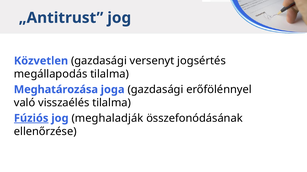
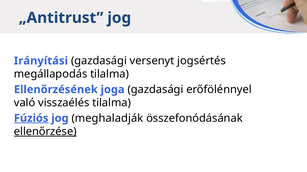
Közvetlen: Közvetlen -> Irányítási (41, 61)
Meghatározása: Meghatározása -> Ellenőrzésének (56, 90)
ellenőrzése underline: none -> present (45, 132)
